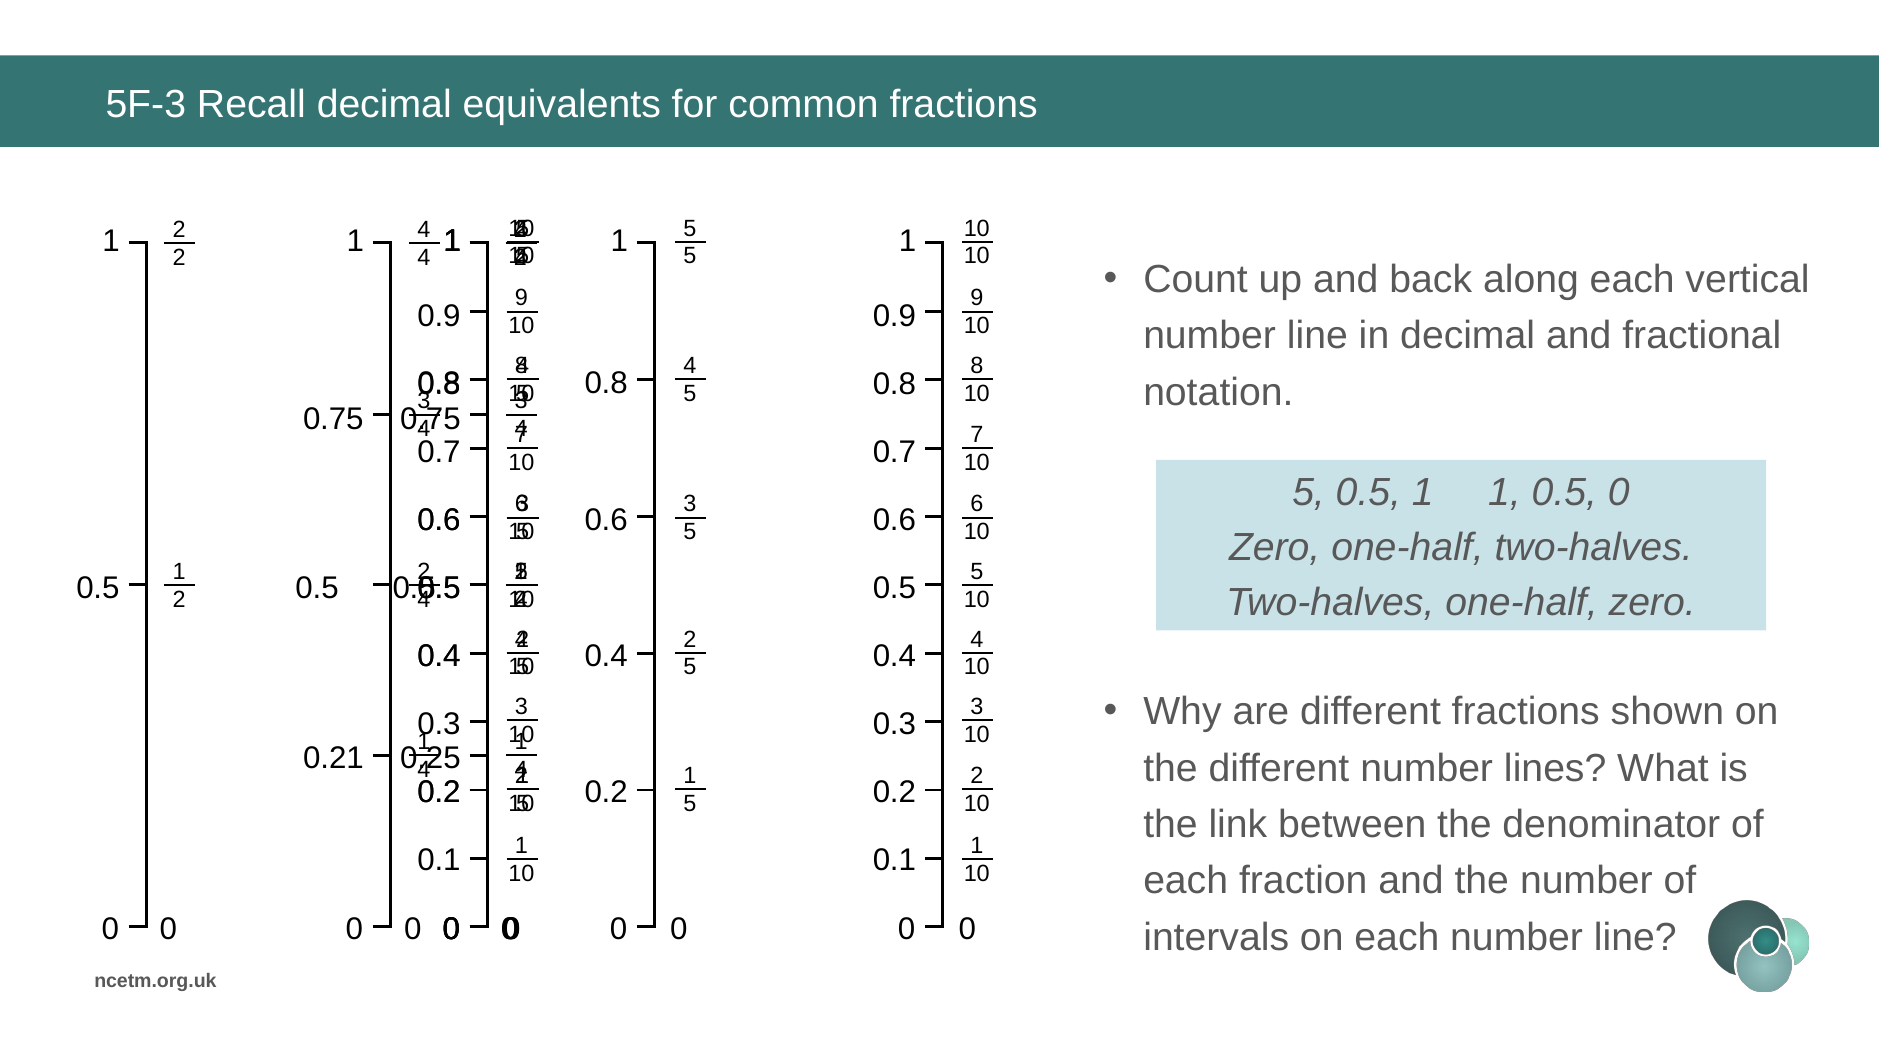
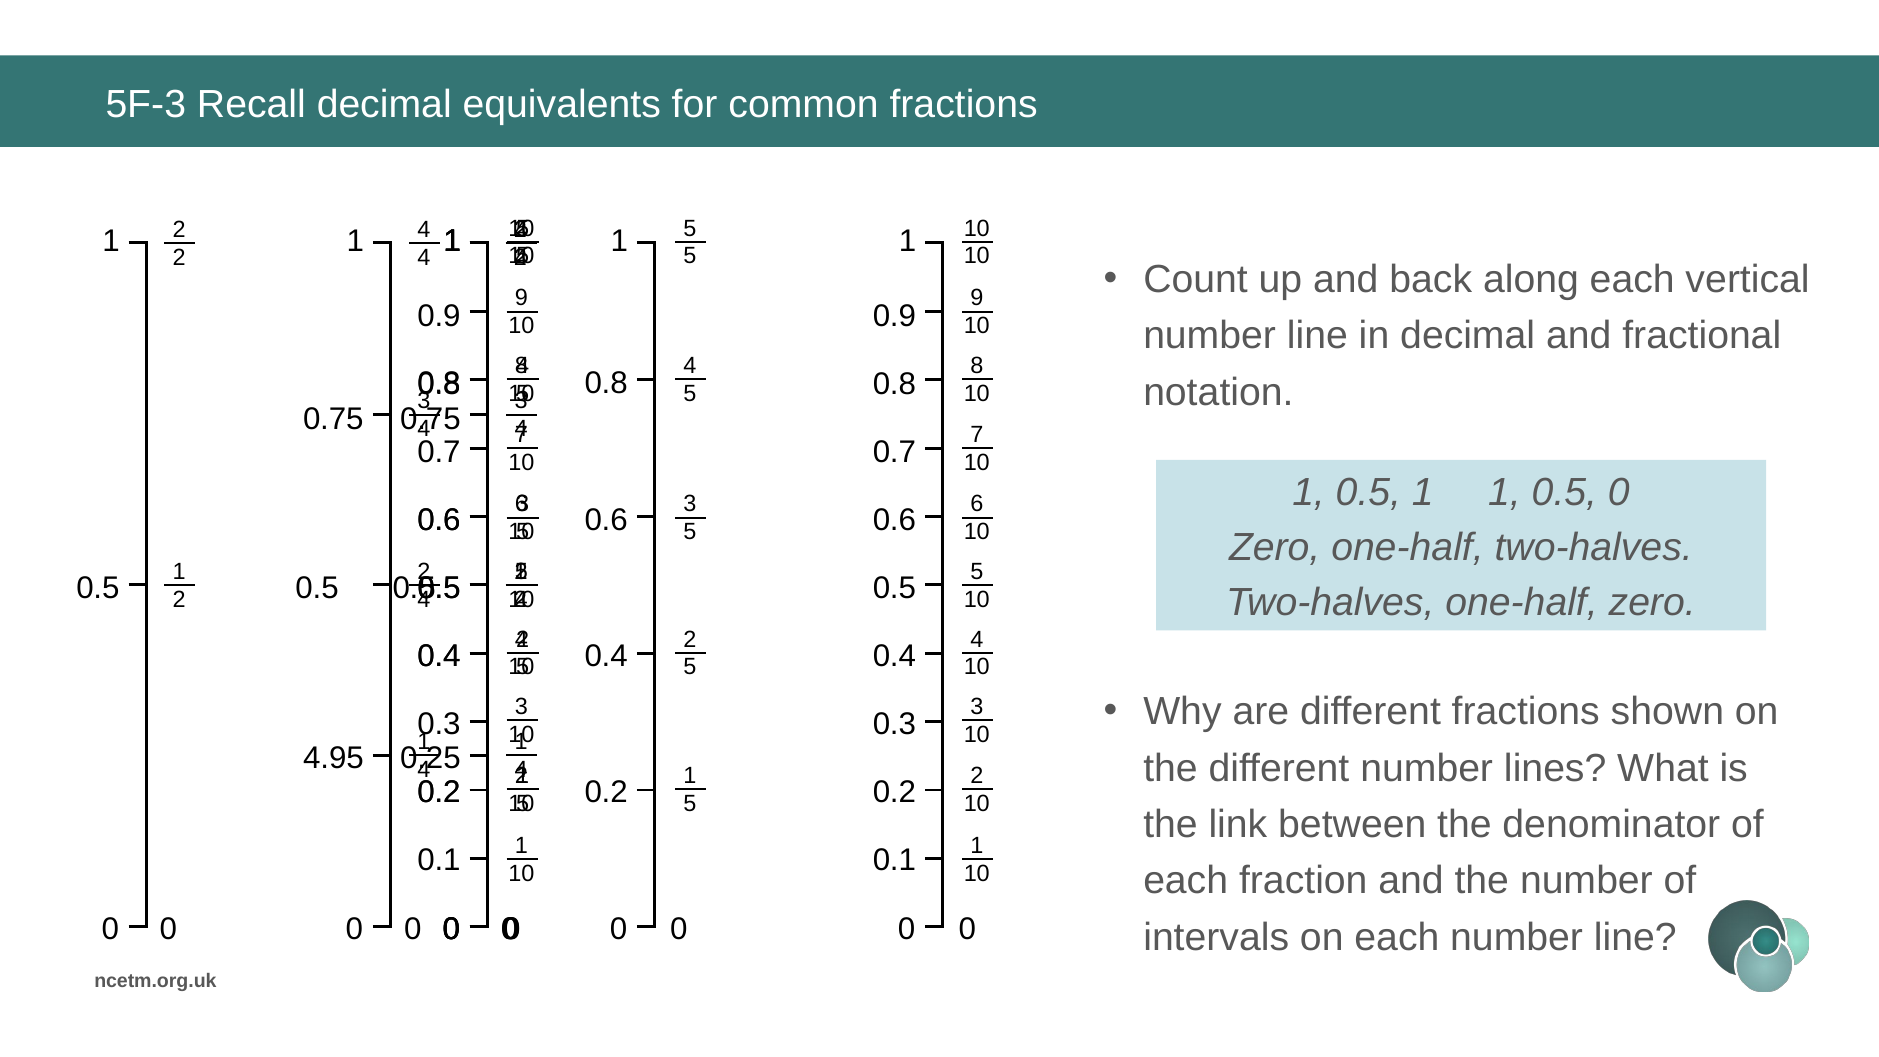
5: 5 -> 1 (1309, 493)
0.21: 0.21 -> 4.95 (333, 758)
